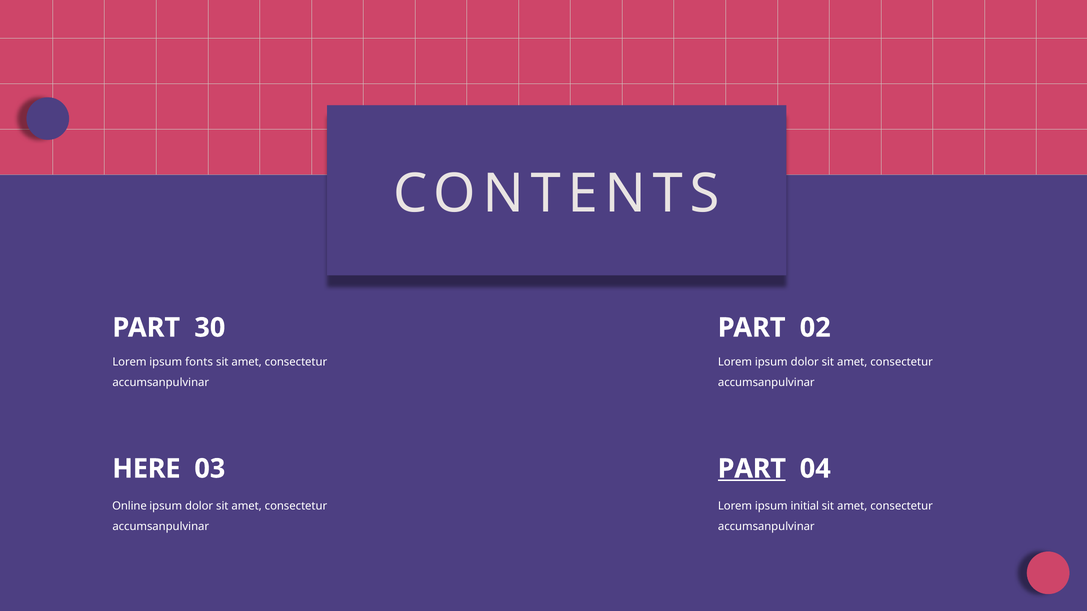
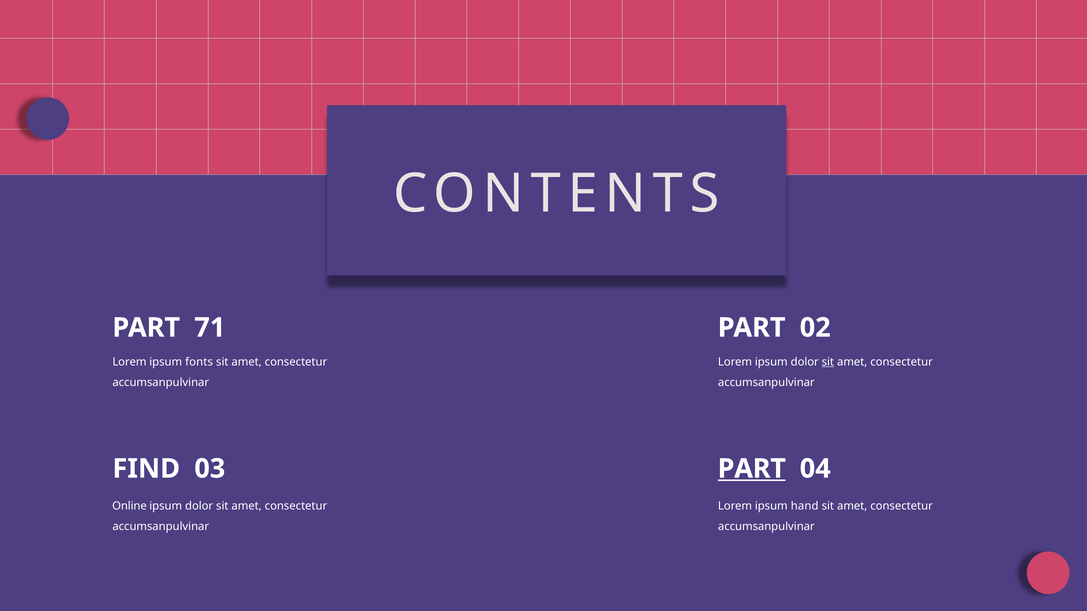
30: 30 -> 71 (210, 328)
sit underline: none -> present (828, 362)
HERE: HERE -> FIND (146, 469)
initial: initial -> hand (805, 506)
